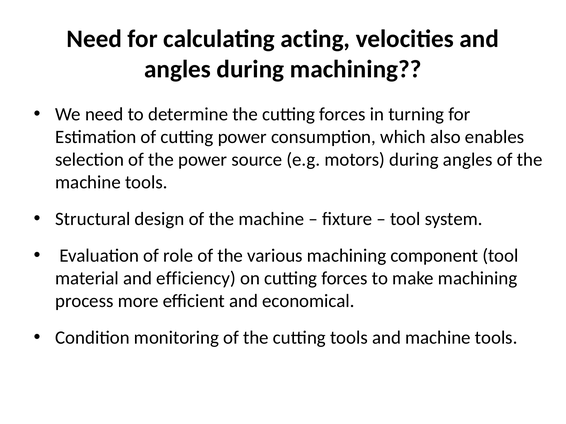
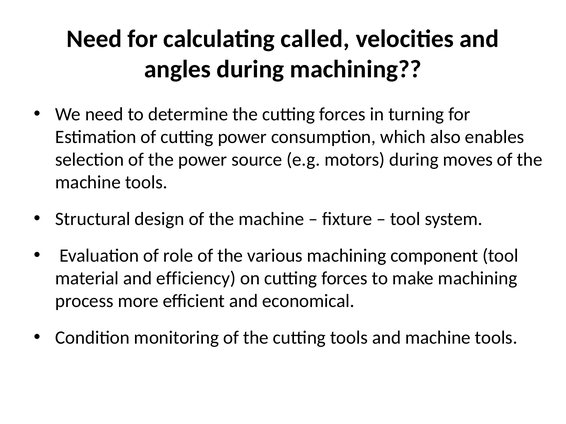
acting: acting -> called (315, 39)
during angles: angles -> moves (468, 160)
